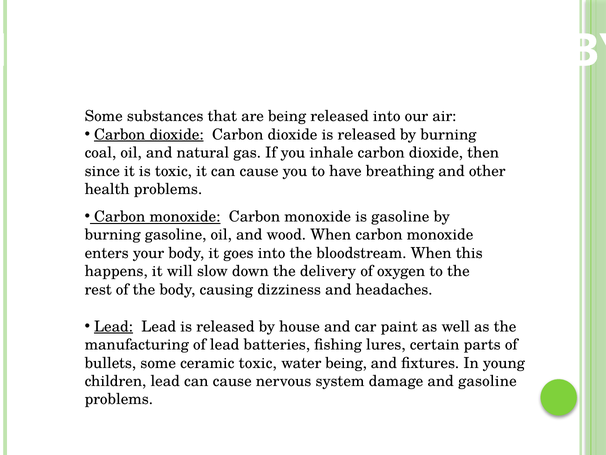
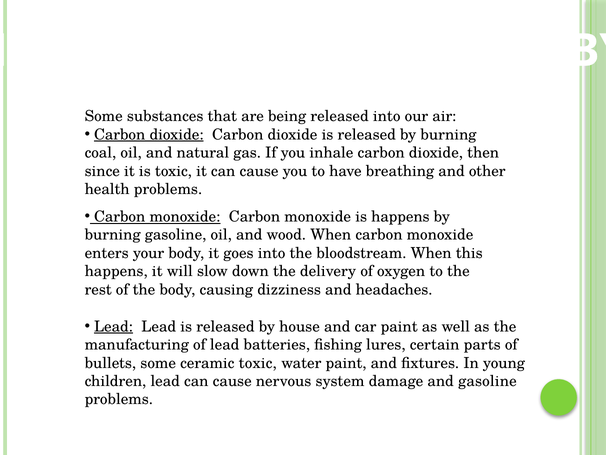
is gasoline: gasoline -> happens (400, 217)
water being: being -> paint (346, 363)
